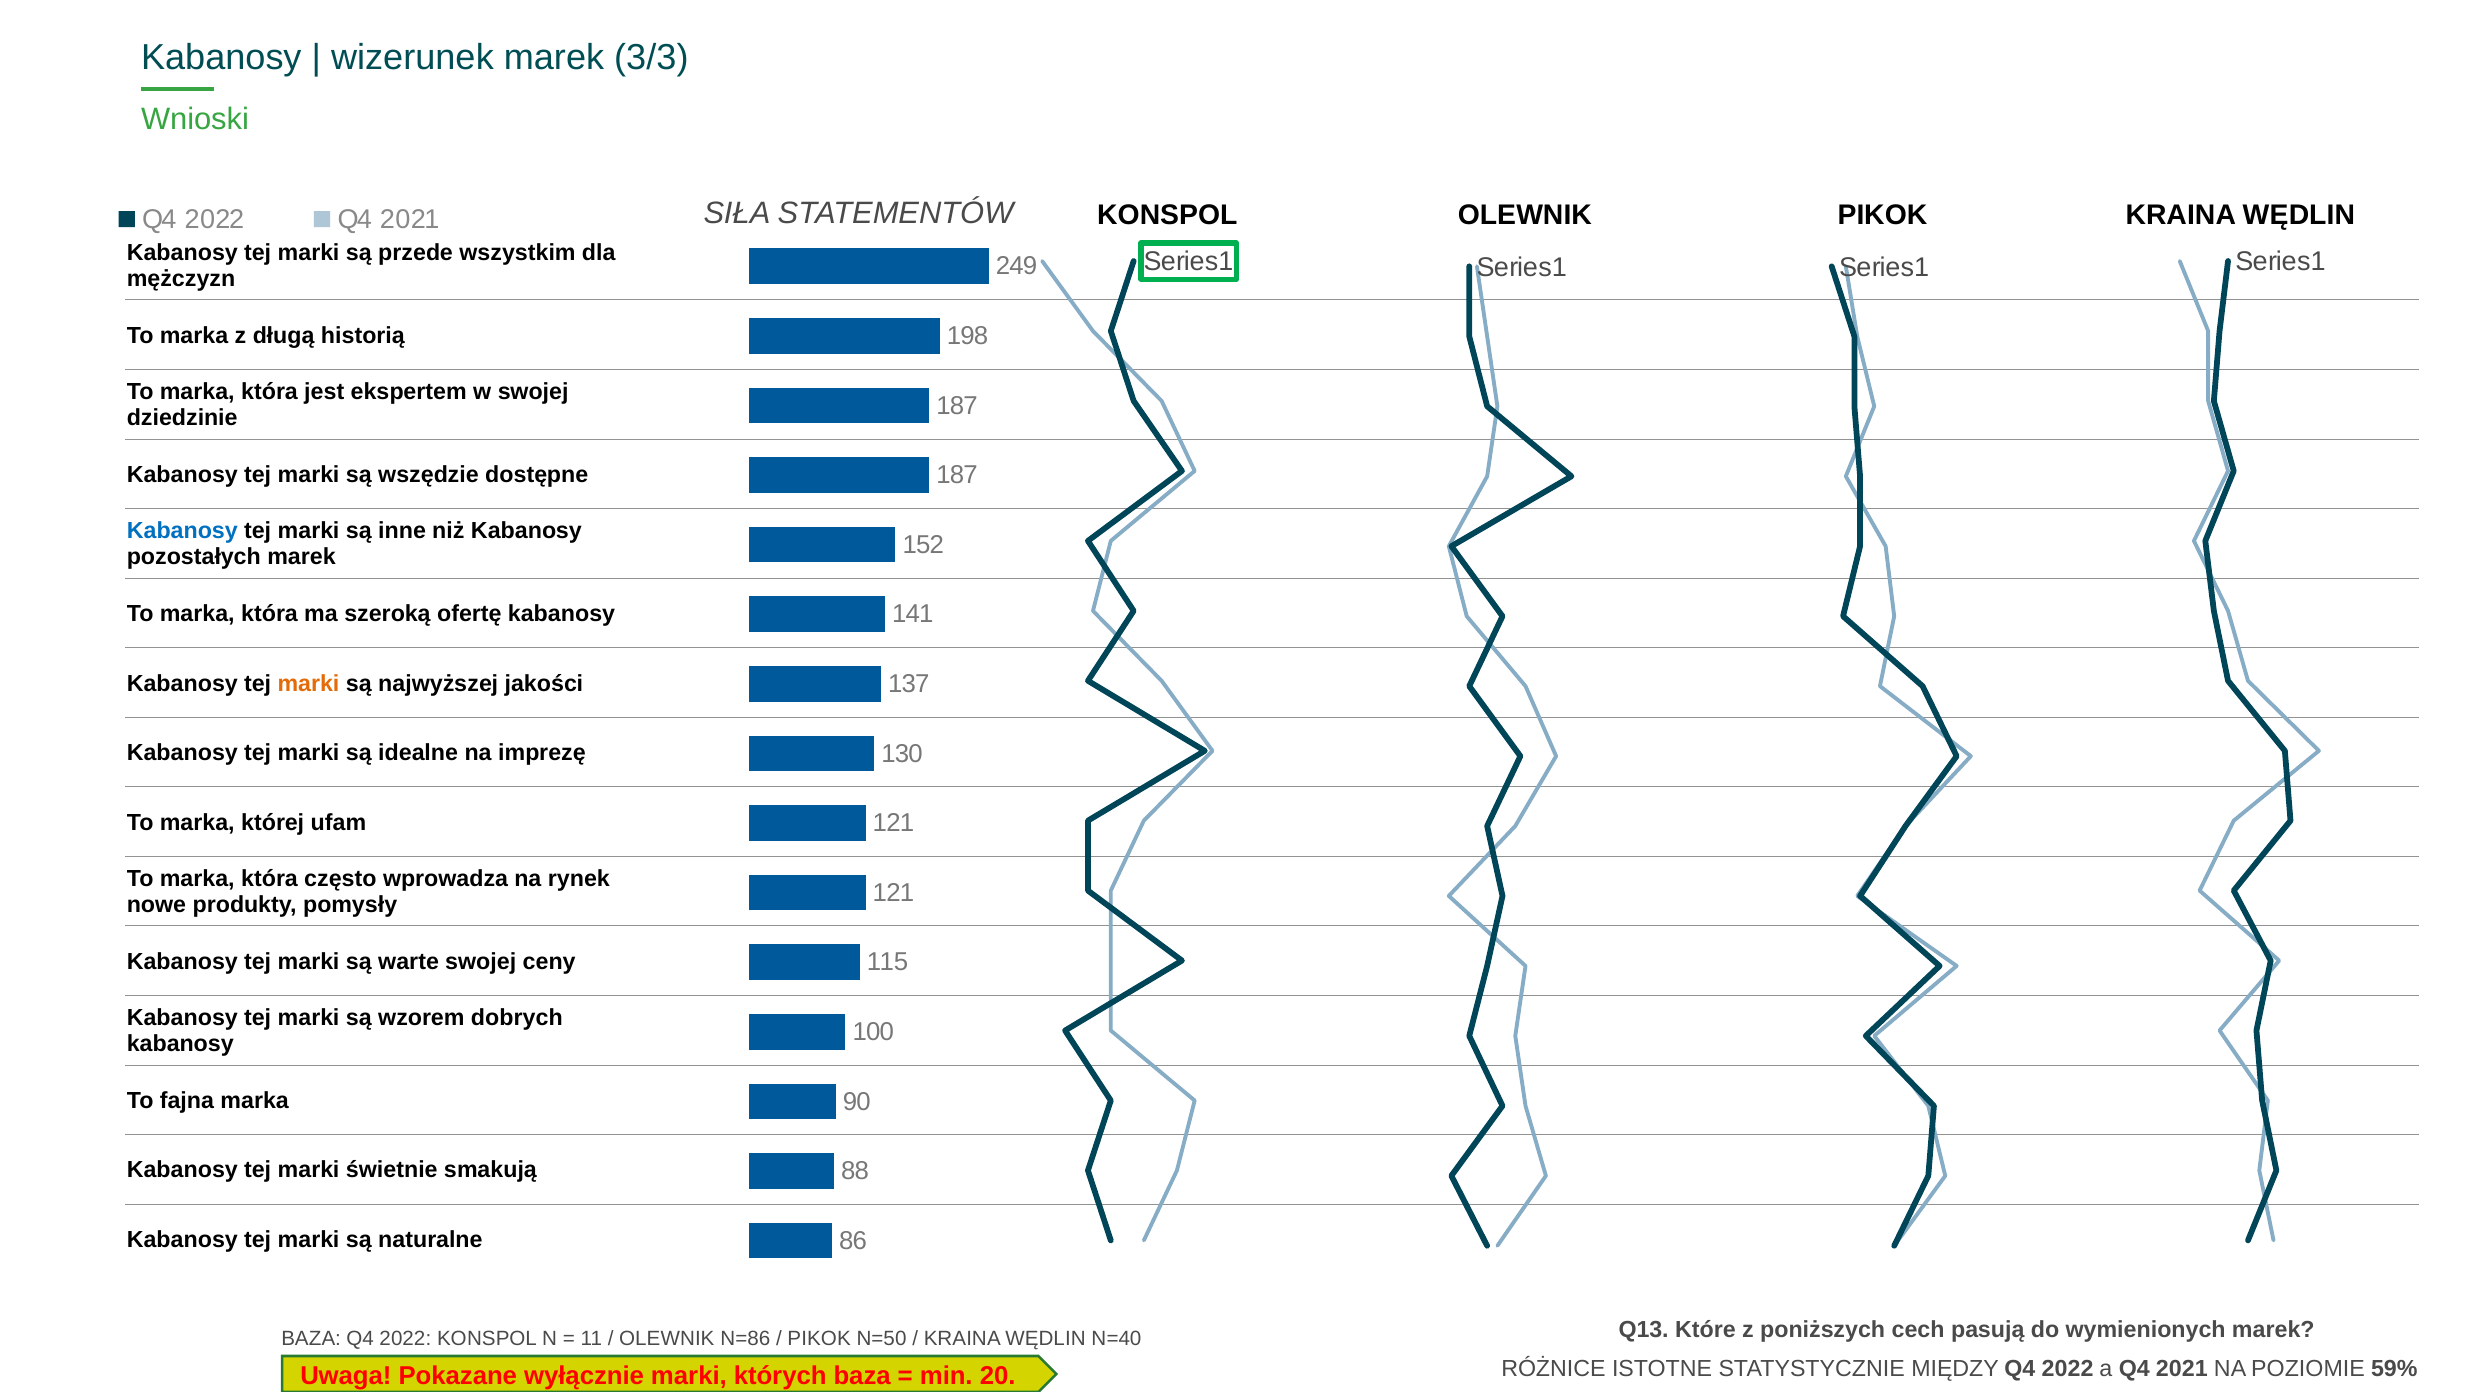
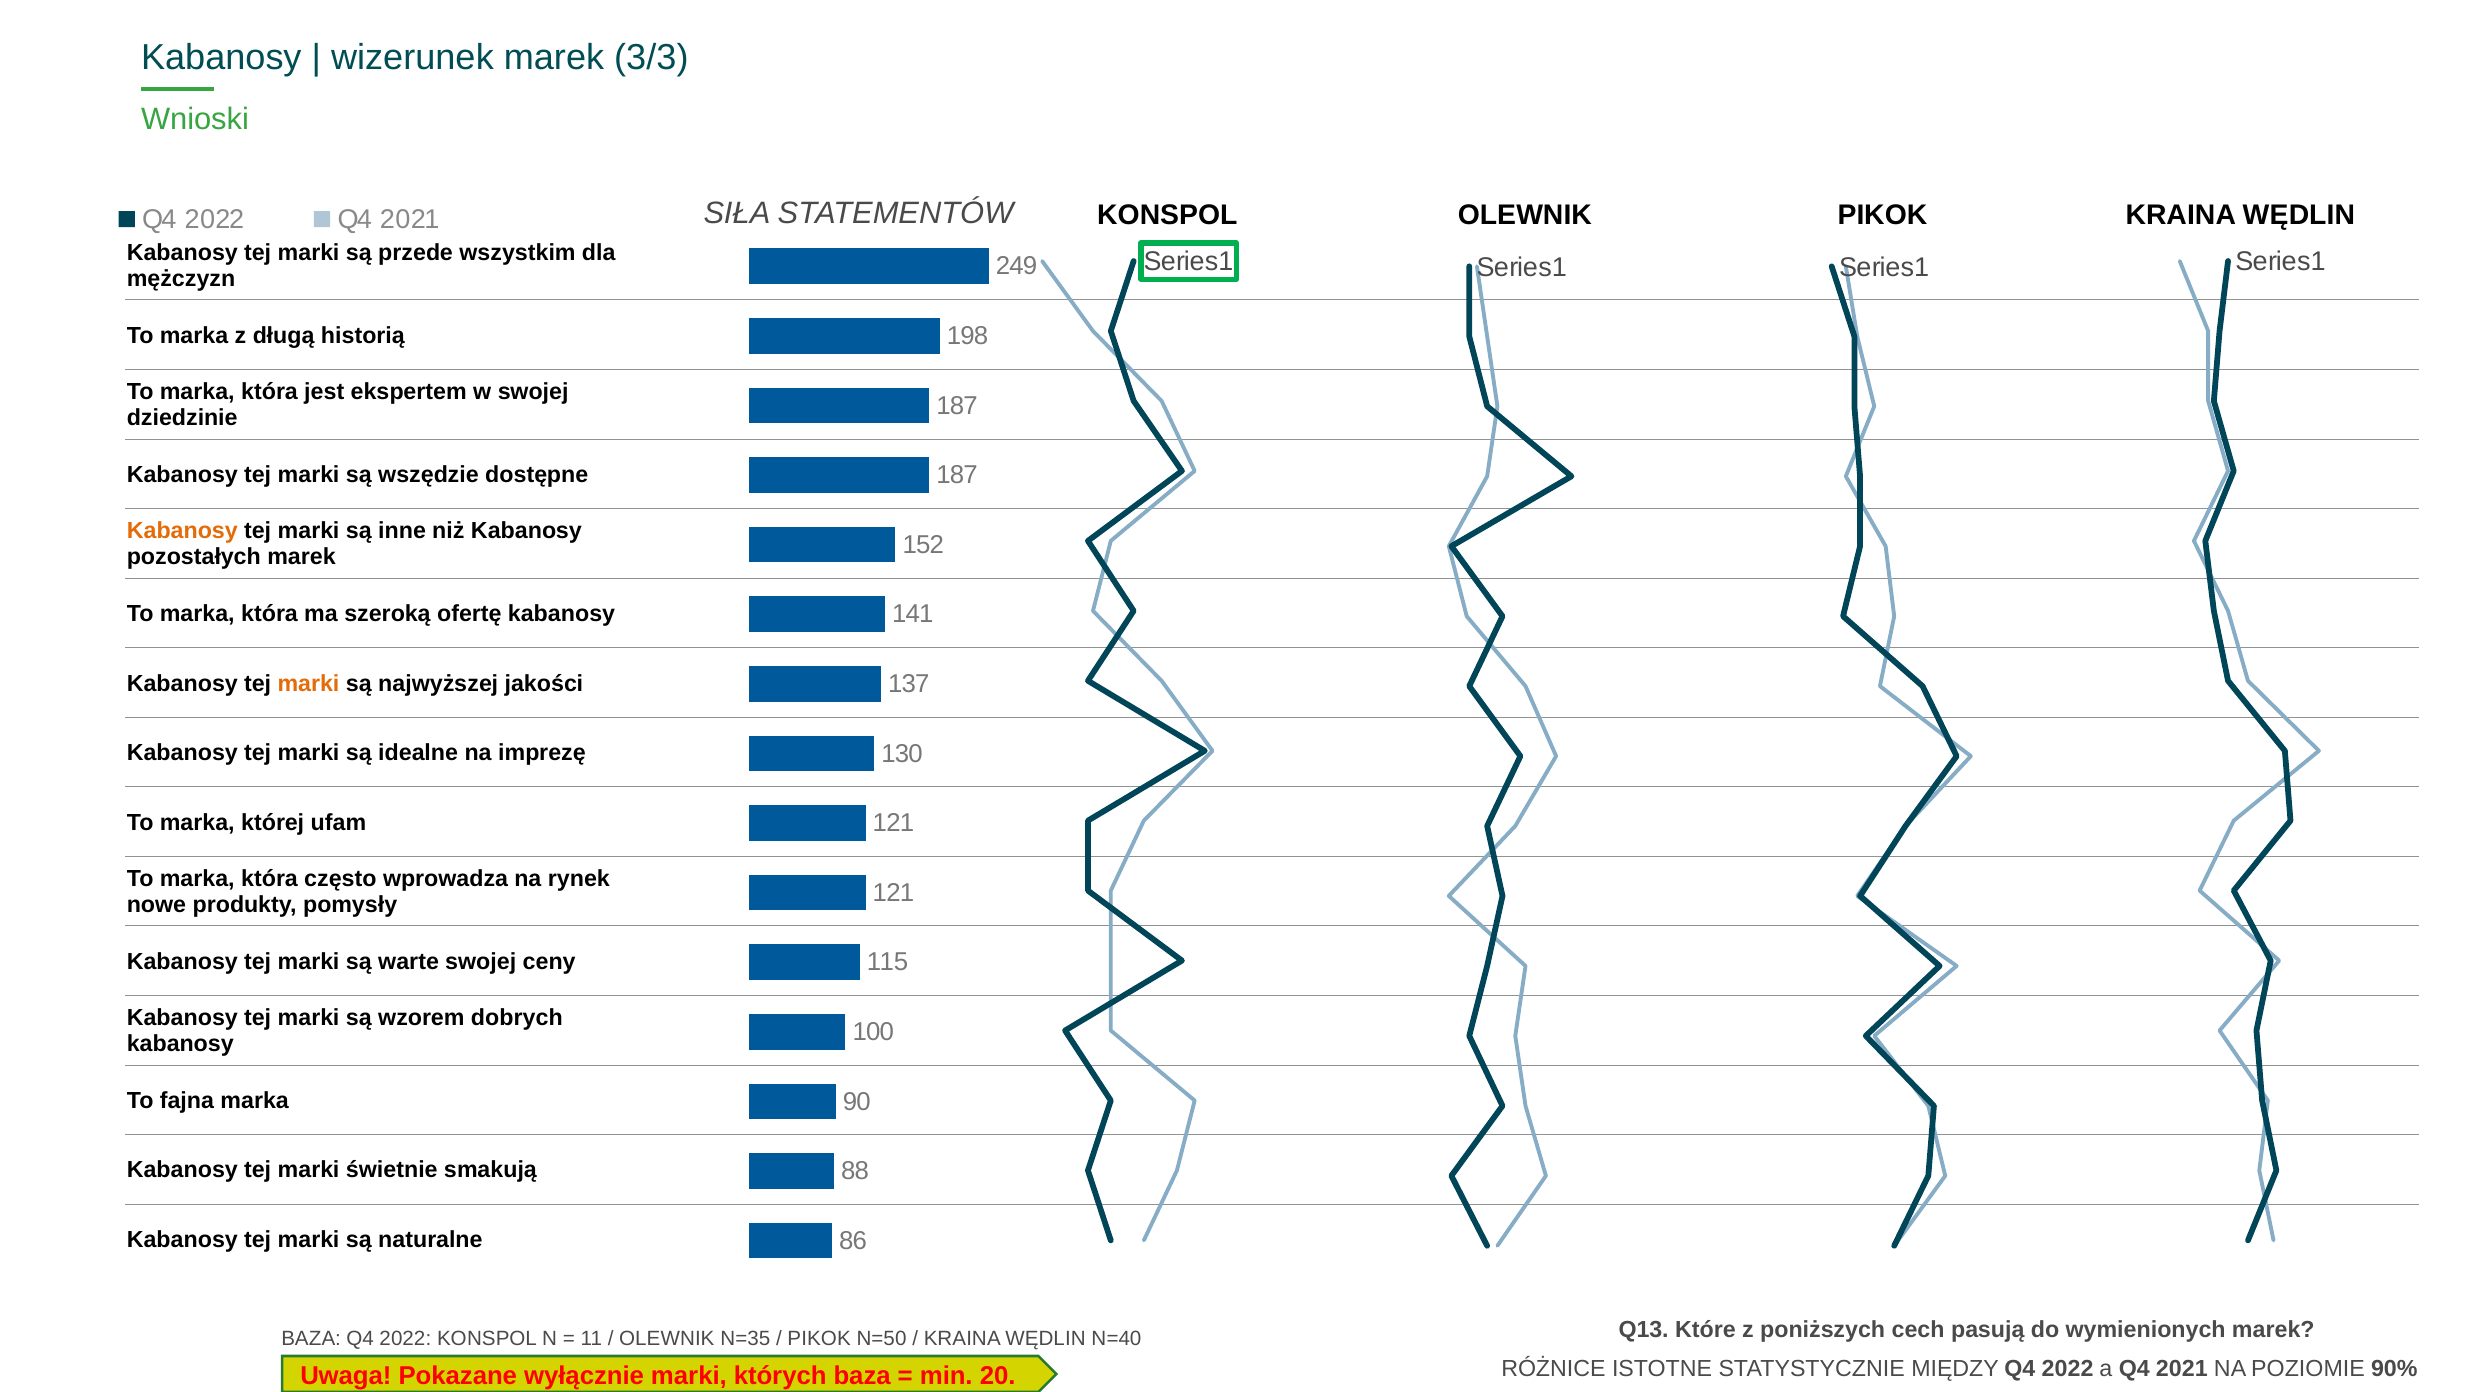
Kabanosy colour: blue -> orange (182, 531)
N=86: N=86 -> N=35 (745, 1338)
59%: 59% -> 90% (2394, 1368)
